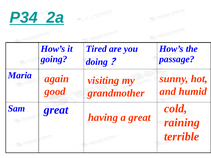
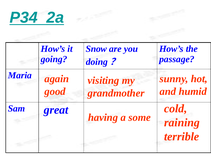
Tired: Tired -> Snow (96, 49)
a great: great -> some (140, 118)
